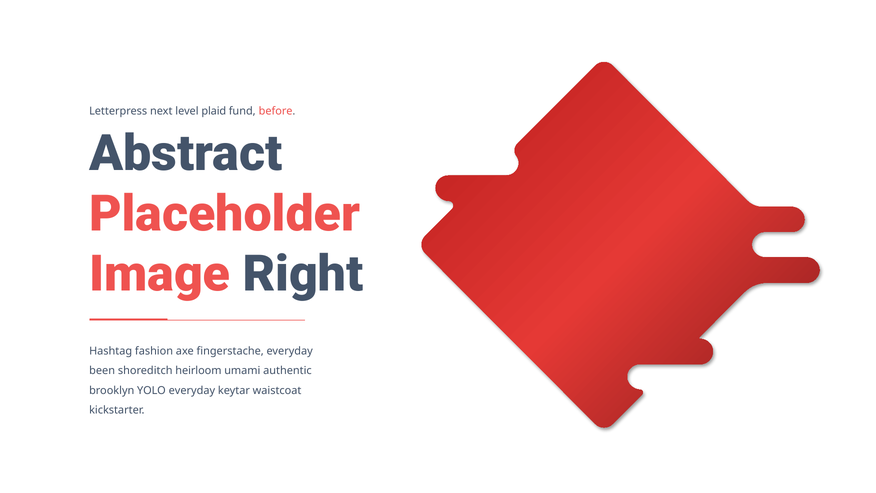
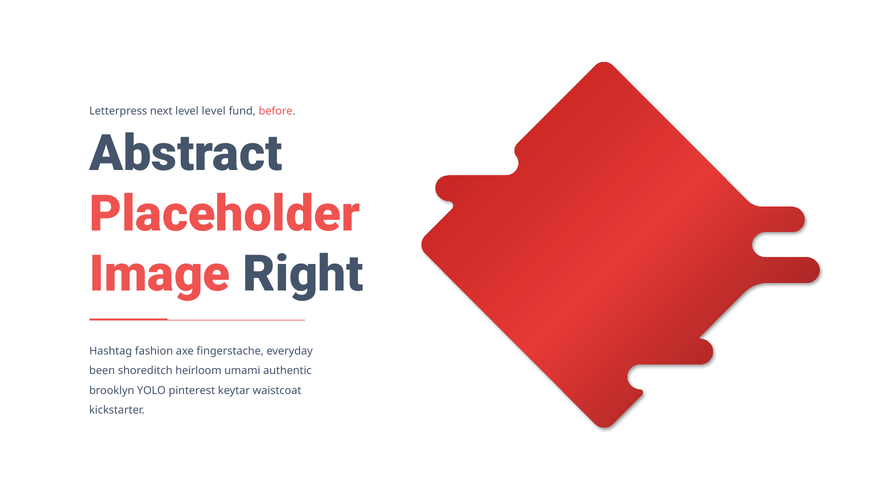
level plaid: plaid -> level (214, 111)
YOLO everyday: everyday -> pinterest (192, 390)
